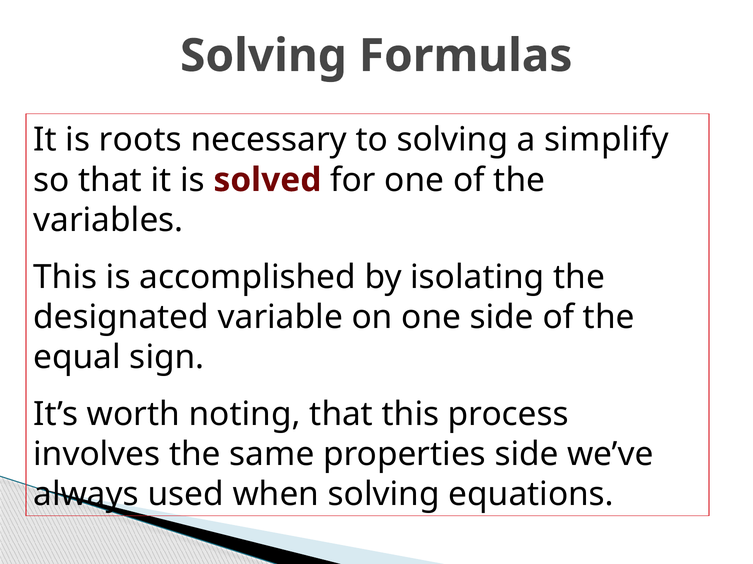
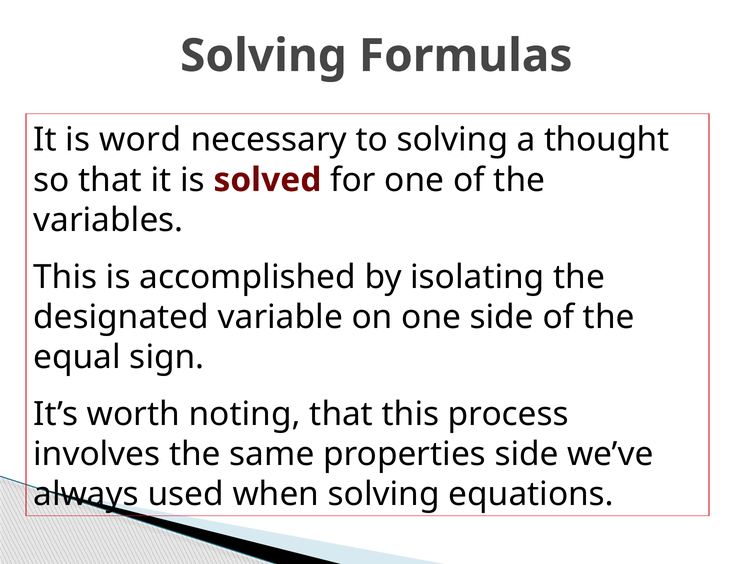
roots: roots -> word (140, 140)
simplify: simplify -> thought (607, 140)
